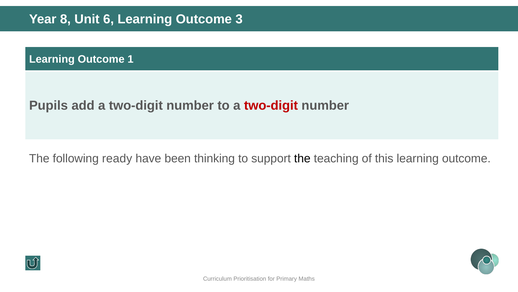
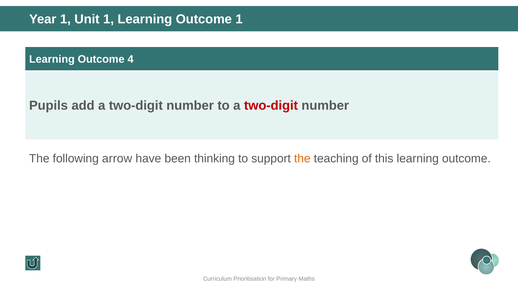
Year 8: 8 -> 1 (65, 19)
Unit 6: 6 -> 1 (109, 19)
Outcome 3: 3 -> 1 (239, 19)
1: 1 -> 4 (131, 59)
ready: ready -> arrow (117, 158)
the colour: black -> orange (302, 158)
